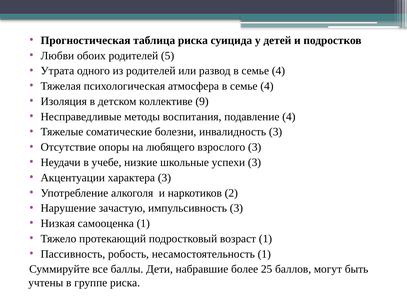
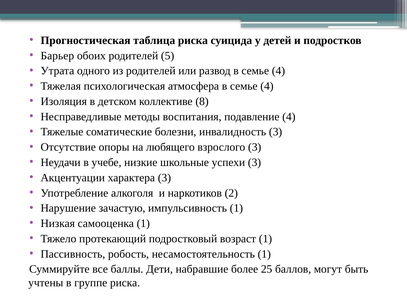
Любви: Любви -> Барьер (57, 56)
9: 9 -> 8 (202, 101)
импульсивность 3: 3 -> 1 (236, 208)
